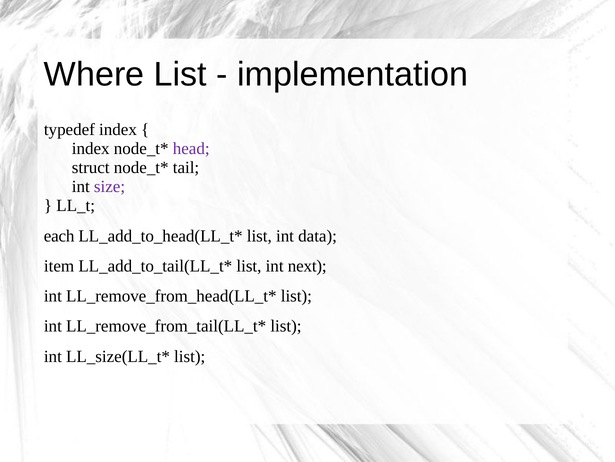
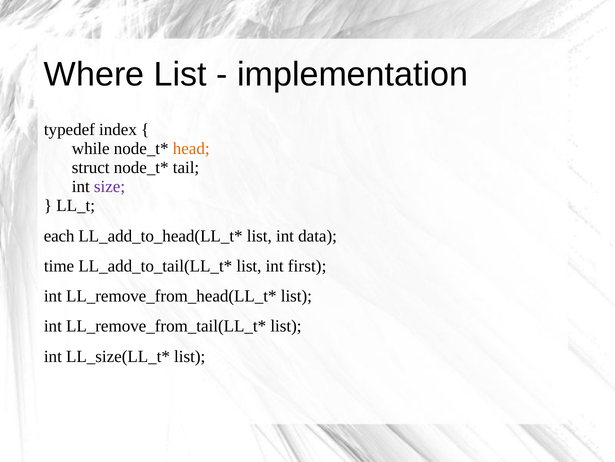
index: index -> while (91, 148)
head colour: purple -> orange (191, 148)
item: item -> time (59, 266)
next: next -> first (307, 266)
